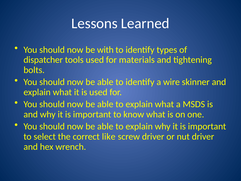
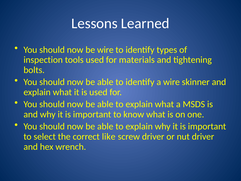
be with: with -> wire (105, 50)
dispatcher: dispatcher -> inspection (43, 60)
